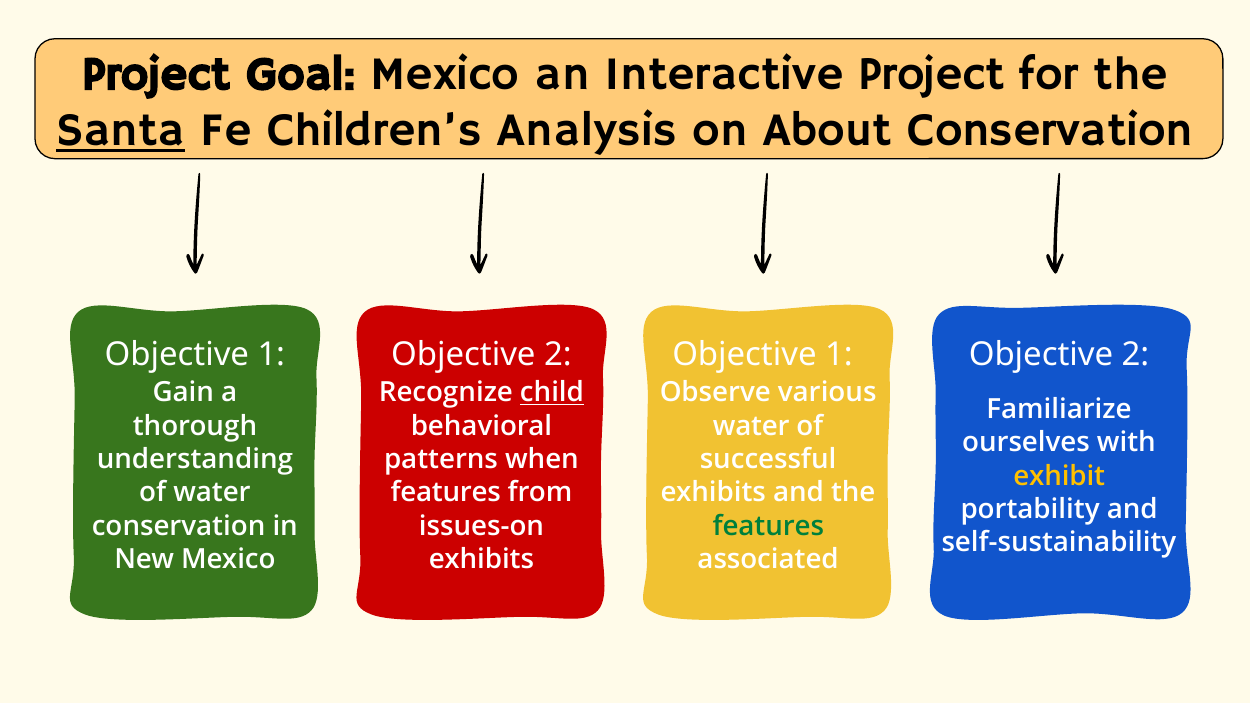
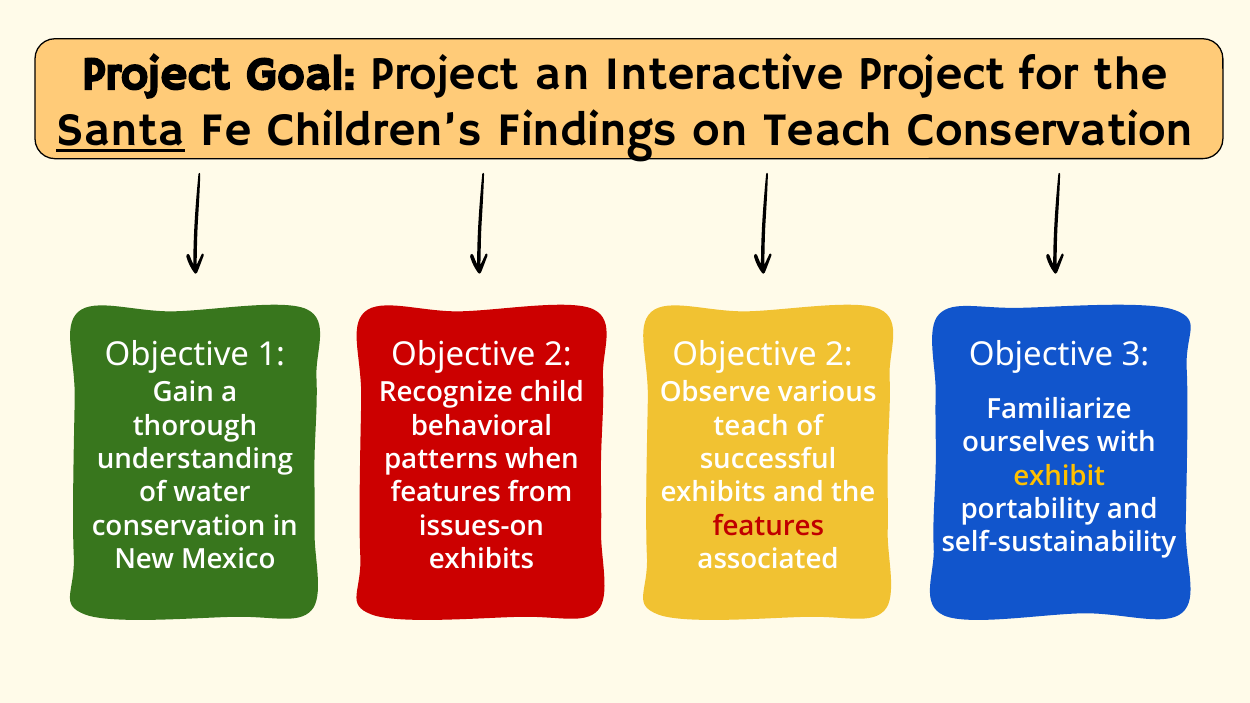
Goal Mexico: Mexico -> Project (445, 74)
Analysis: Analysis -> Findings (588, 130)
on About: About -> Teach (828, 130)
1: 1 -> 2 (839, 355)
2: 2 -> 3 (1136, 355)
child underline: present -> none (552, 393)
water: water -> teach (751, 426)
features colour: green -> red (768, 526)
